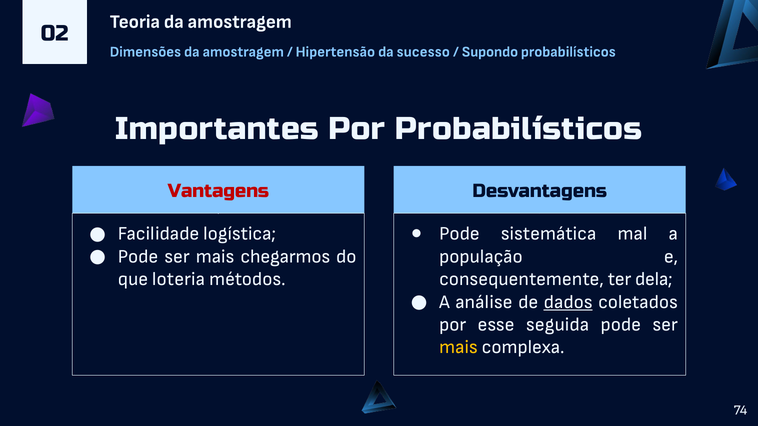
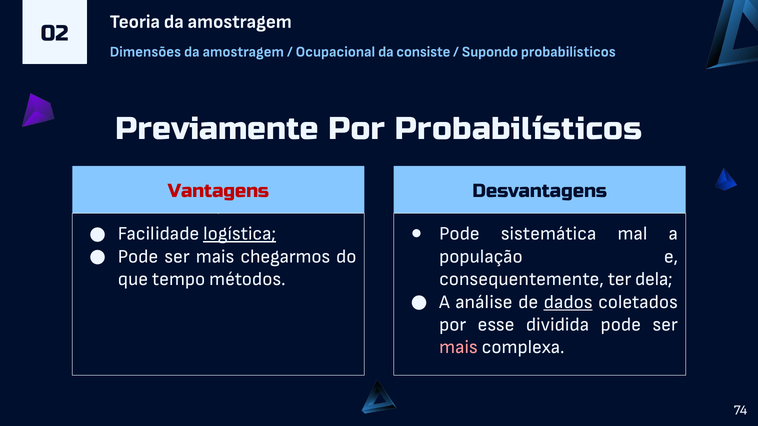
Hipertensão: Hipertensão -> Ocupacional (335, 52)
sucesso: sucesso -> consiste (423, 52)
Importantes: Importantes -> Previamente (217, 129)
logística underline: none -> present (240, 234)
loteria: loteria -> tempo (179, 279)
seguida: seguida -> dividida (558, 325)
mais colour: yellow -> pink (458, 348)
